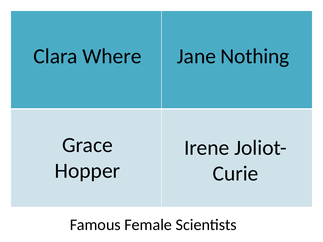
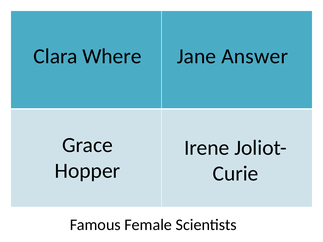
Nothing: Nothing -> Answer (255, 56)
